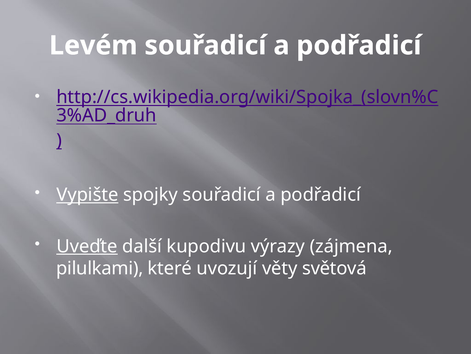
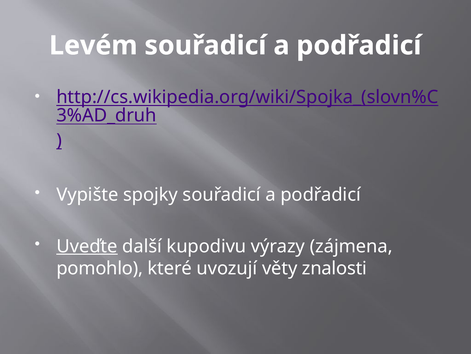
Vypište underline: present -> none (87, 194)
pilulkami: pilulkami -> pomohlo (100, 268)
světová: světová -> znalosti (334, 268)
